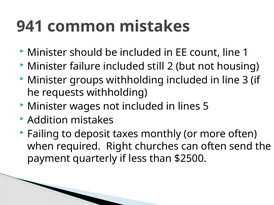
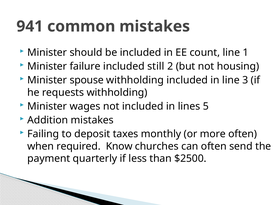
groups: groups -> spouse (87, 80)
Right: Right -> Know (119, 147)
